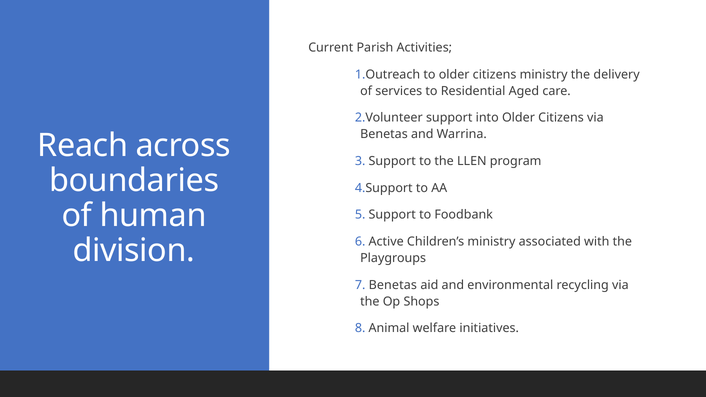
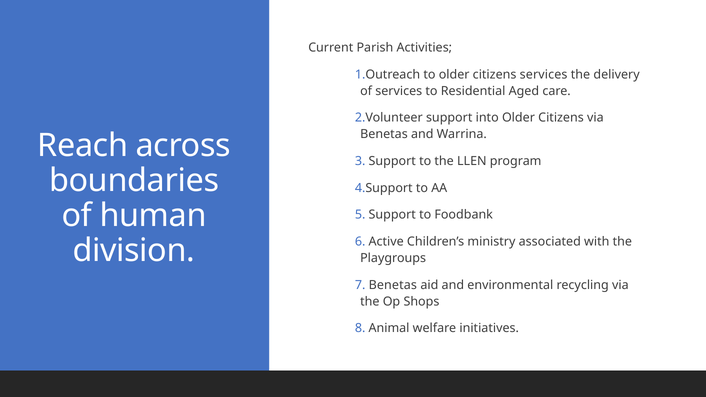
citizens ministry: ministry -> services (544, 74)
